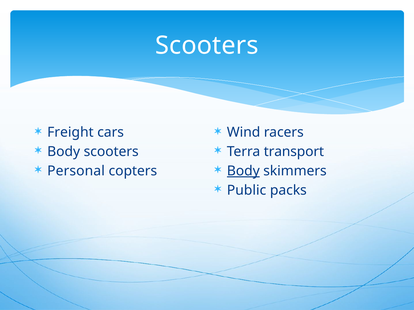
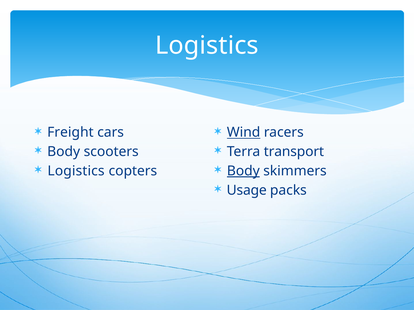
Scooters: Scooters -> Logistics (207, 45)
Wind underline: none -> present (244, 133)
Personal: Personal -> Logistics (76, 171)
Public: Public -> Usage (247, 191)
